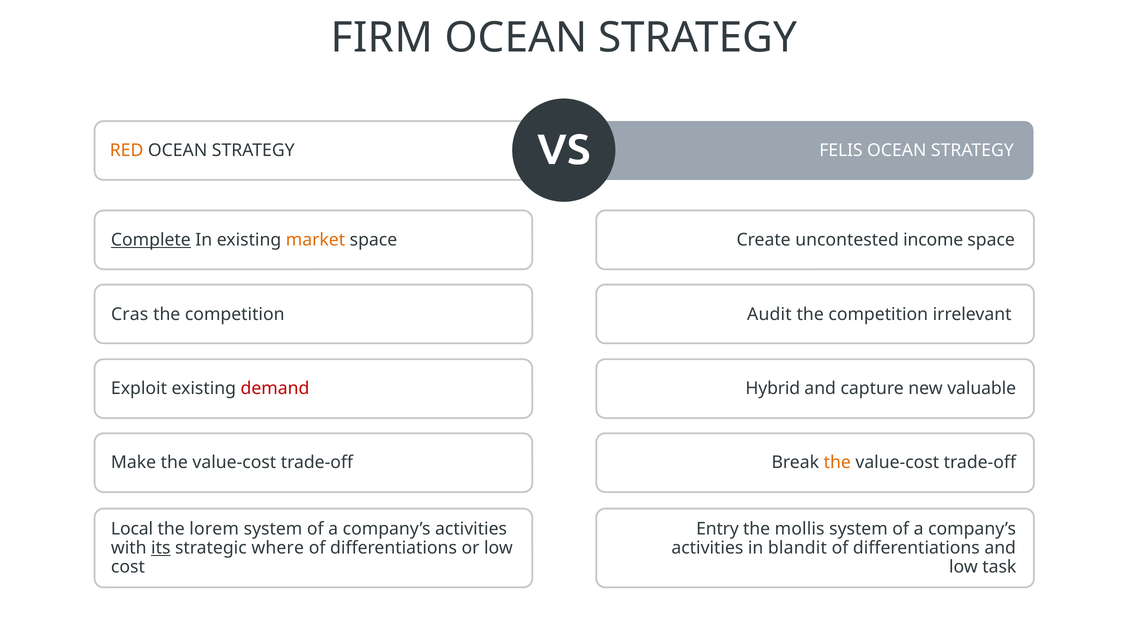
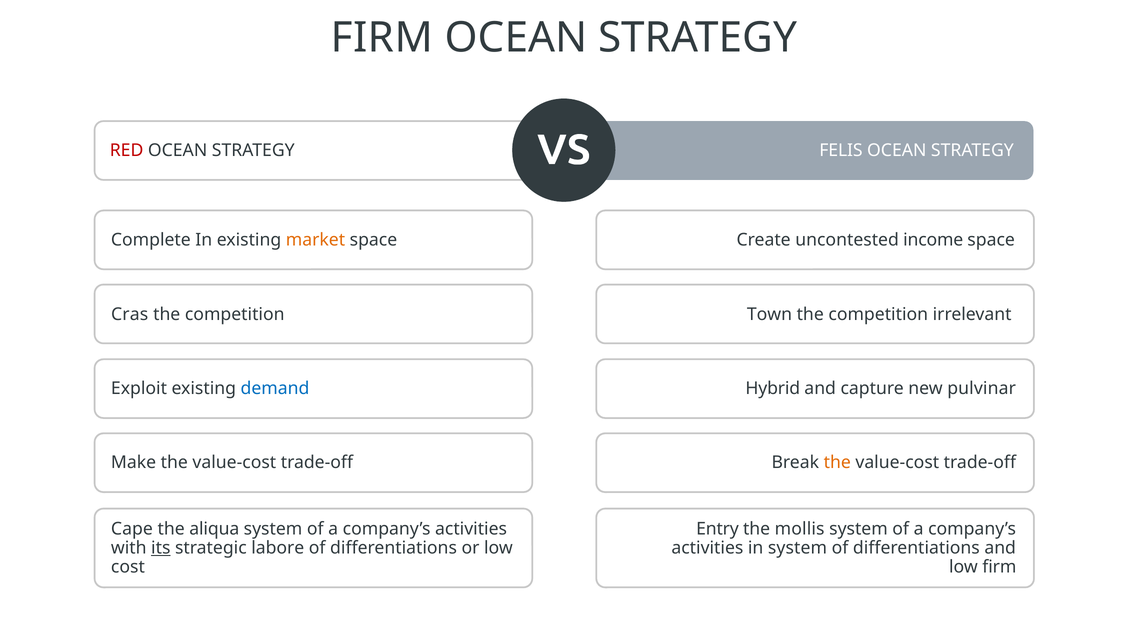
RED colour: orange -> red (127, 150)
Complete underline: present -> none (151, 240)
Audit: Audit -> Town (769, 314)
demand colour: red -> blue (275, 388)
valuable: valuable -> pulvinar (982, 388)
Local: Local -> Cape (132, 528)
lorem: lorem -> aliqua (214, 528)
where: where -> labore (278, 548)
in blandit: blandit -> system (797, 548)
low task: task -> firm (999, 567)
